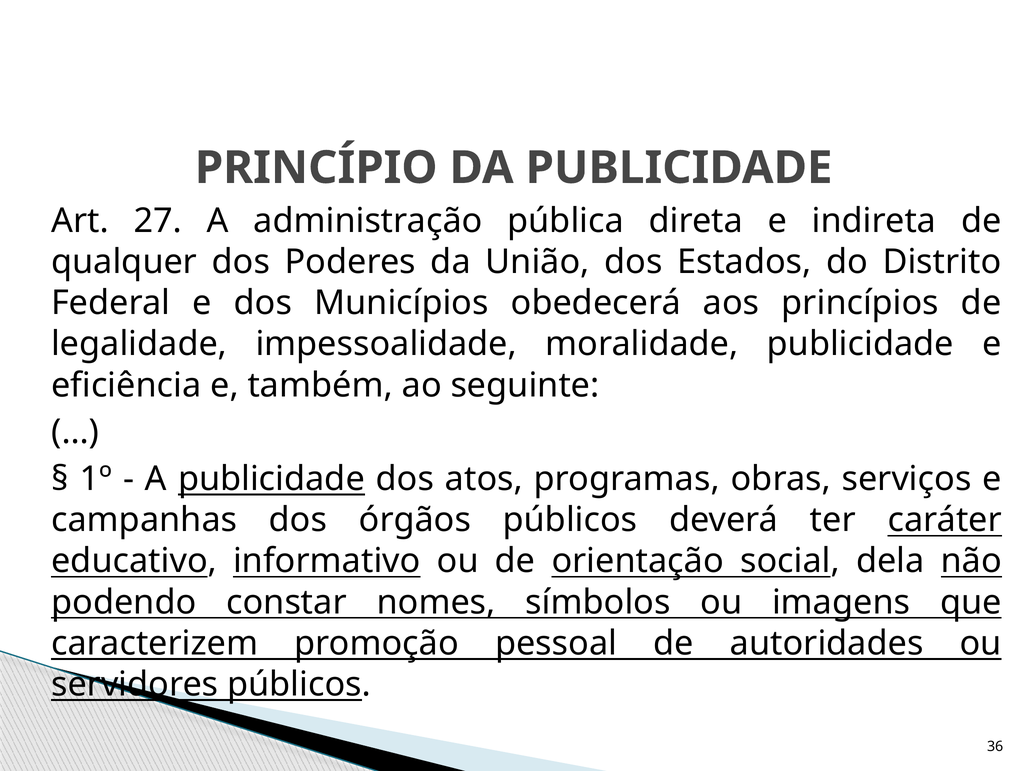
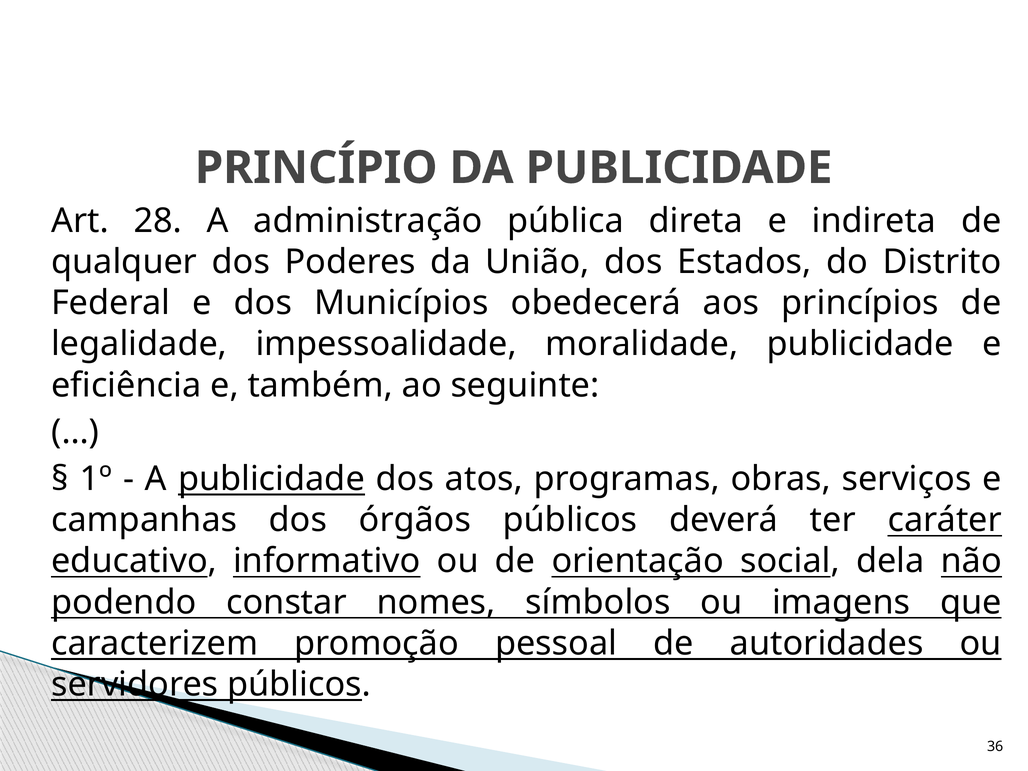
27: 27 -> 28 (158, 221)
